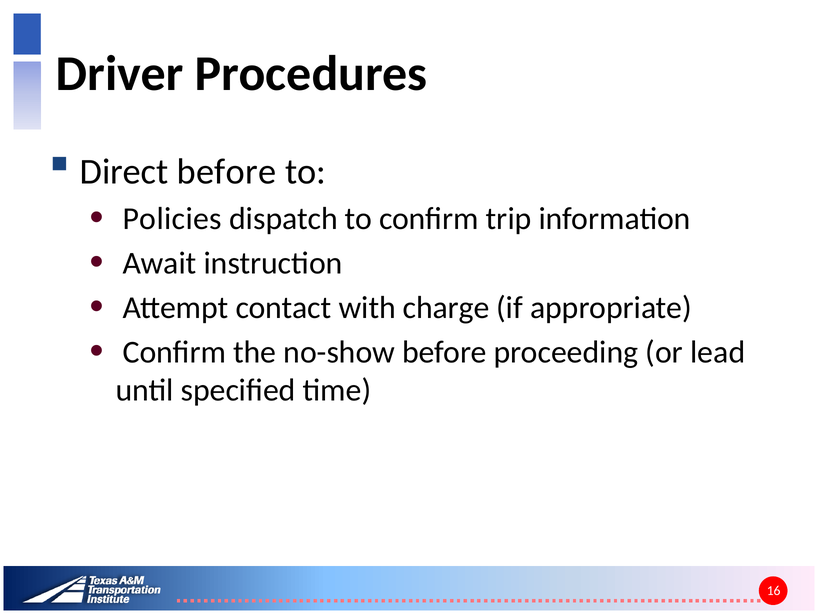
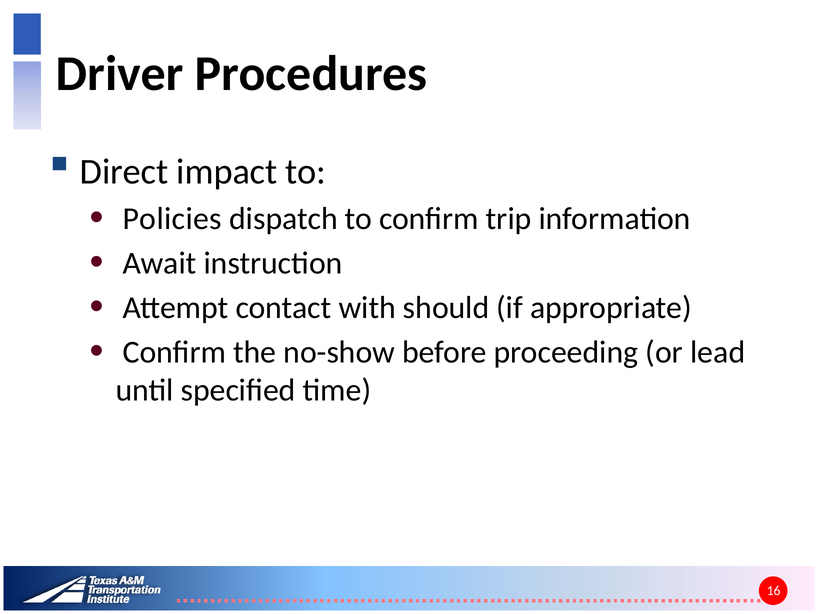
Direct before: before -> impact (227, 172)
charge: charge -> should (446, 307)
